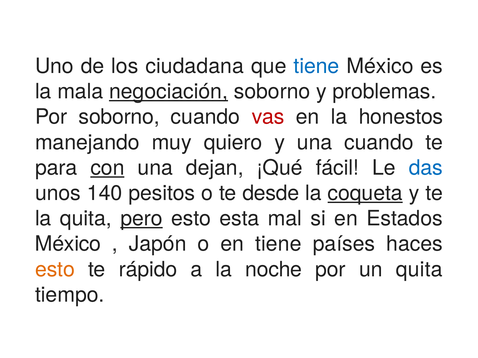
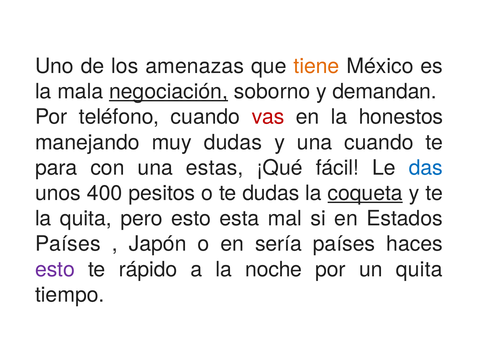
ciudadana: ciudadana -> amenazas (195, 66)
tiene colour: blue -> orange (316, 66)
problemas: problemas -> demandan (385, 92)
Por soborno: soborno -> teléfono (119, 117)
muy quiero: quiero -> dudas (233, 143)
con underline: present -> none (107, 168)
dejan: dejan -> estas (215, 168)
140: 140 -> 400 (105, 193)
te desde: desde -> dudas (271, 193)
pero underline: present -> none (142, 219)
México: México -> Países (68, 244)
en tiene: tiene -> sería (278, 244)
esto colour: orange -> purple (55, 270)
